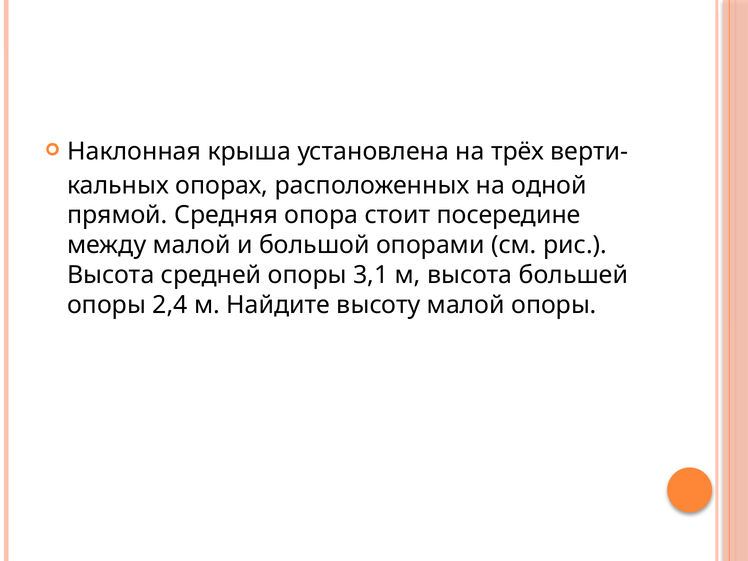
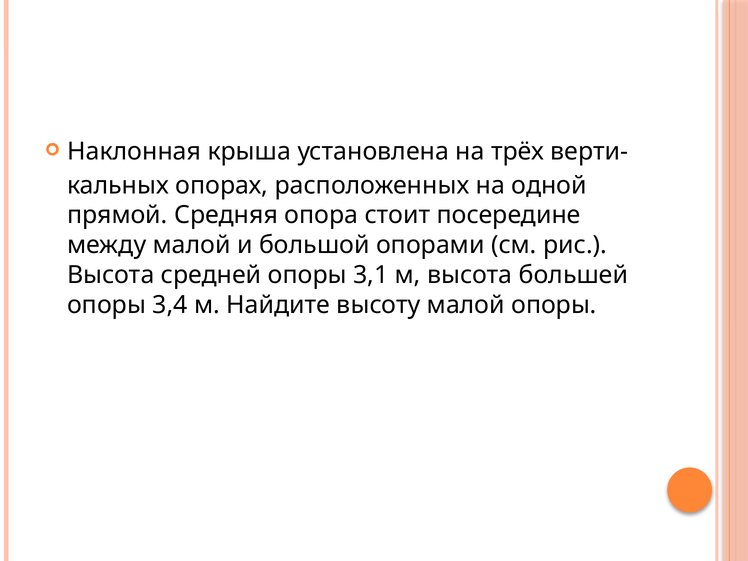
2,4: 2,4 -> 3,4 (170, 305)
